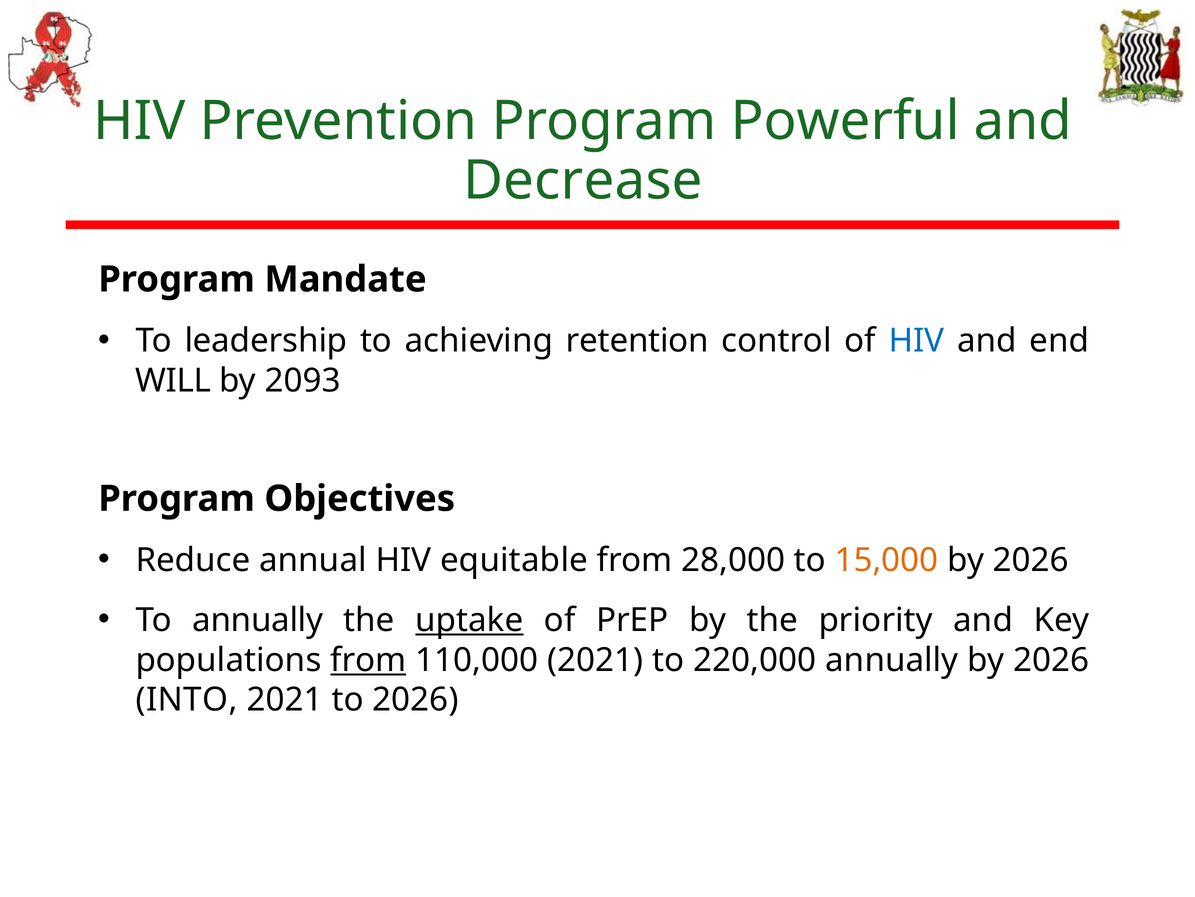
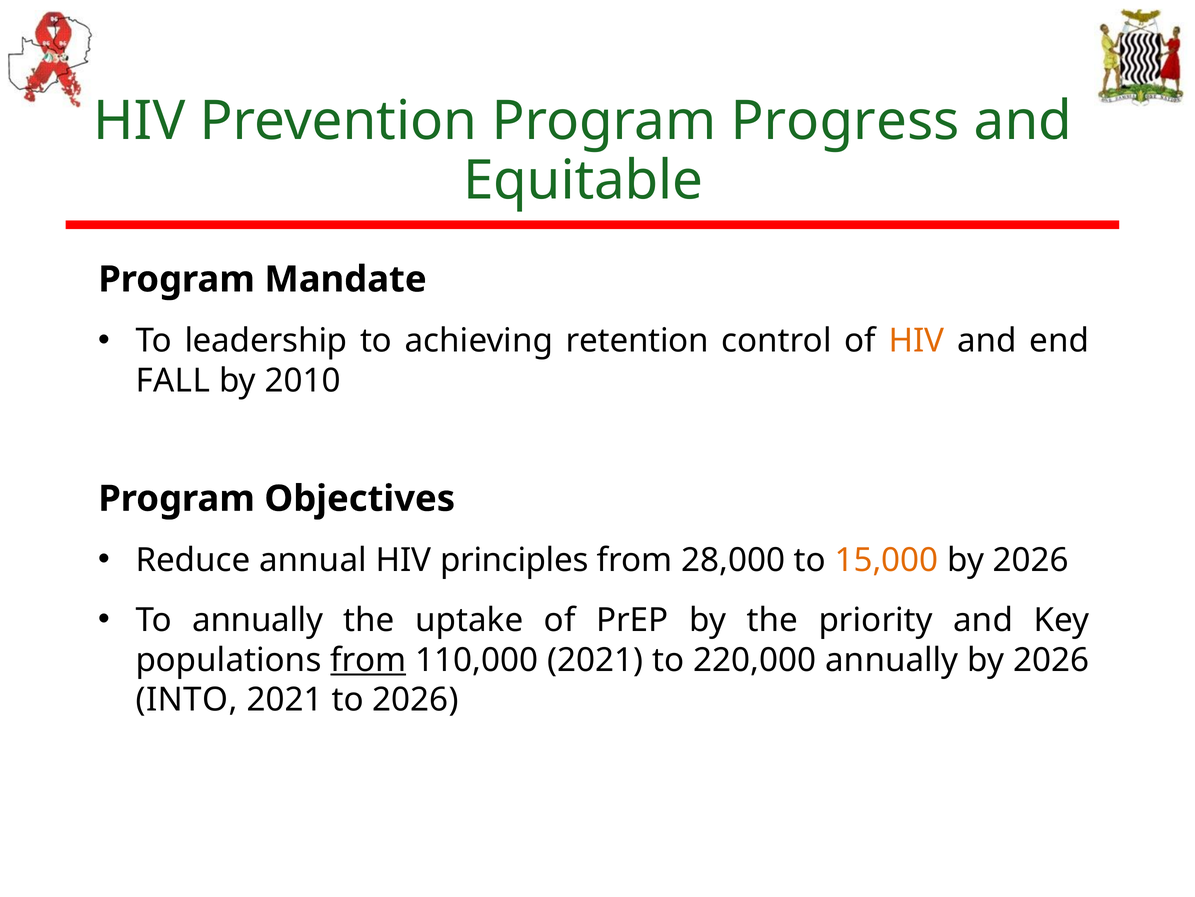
Powerful: Powerful -> Progress (845, 121)
Decrease: Decrease -> Equitable (583, 180)
HIV colour: blue -> orange (916, 341)
WILL: WILL -> FALL (173, 381)
2093: 2093 -> 2010 (303, 381)
equitable: equitable -> principles (514, 560)
uptake underline: present -> none (469, 620)
